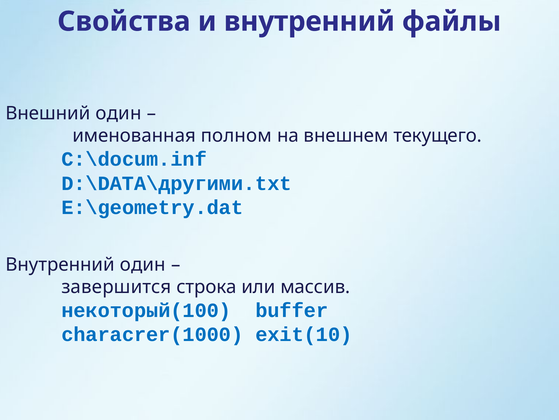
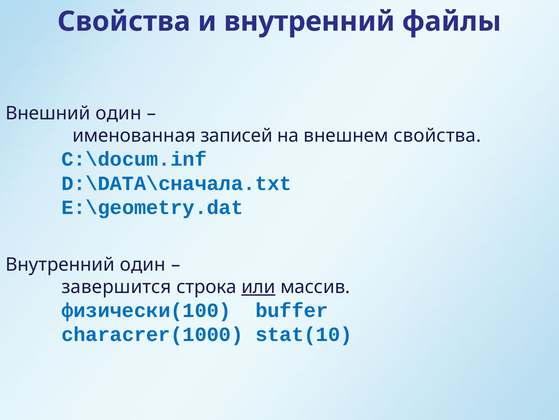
полном: полном -> записей (237, 135)
внешнем текущего: текущего -> свойства (437, 135)
D:\DATA\другими.txt: D:\DATA\другими.txt -> D:\DATA\сначала.txt (177, 183)
или underline: none -> present (258, 286)
некоторый(100: некоторый(100 -> физически(100 (146, 310)
exit(10: exit(10 -> stat(10 (304, 334)
